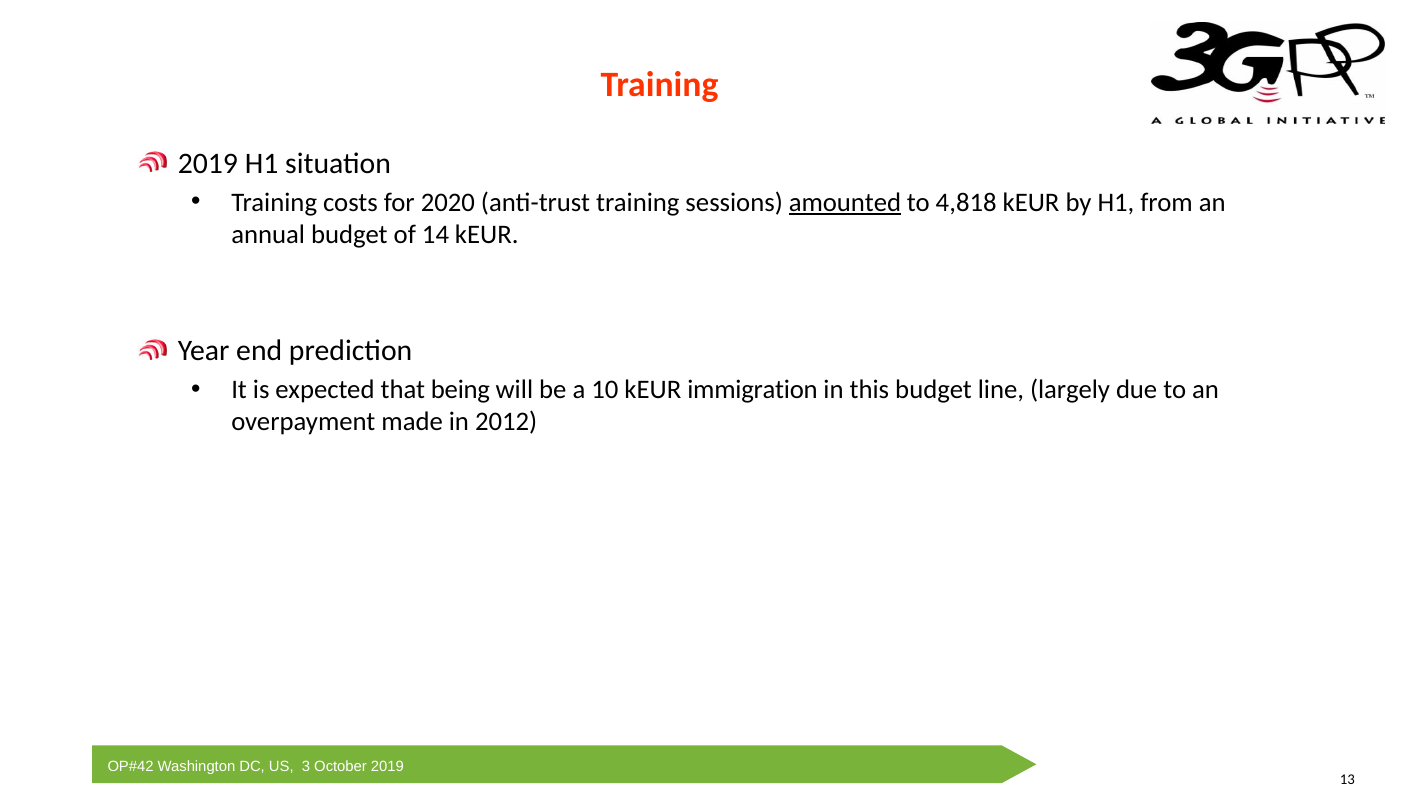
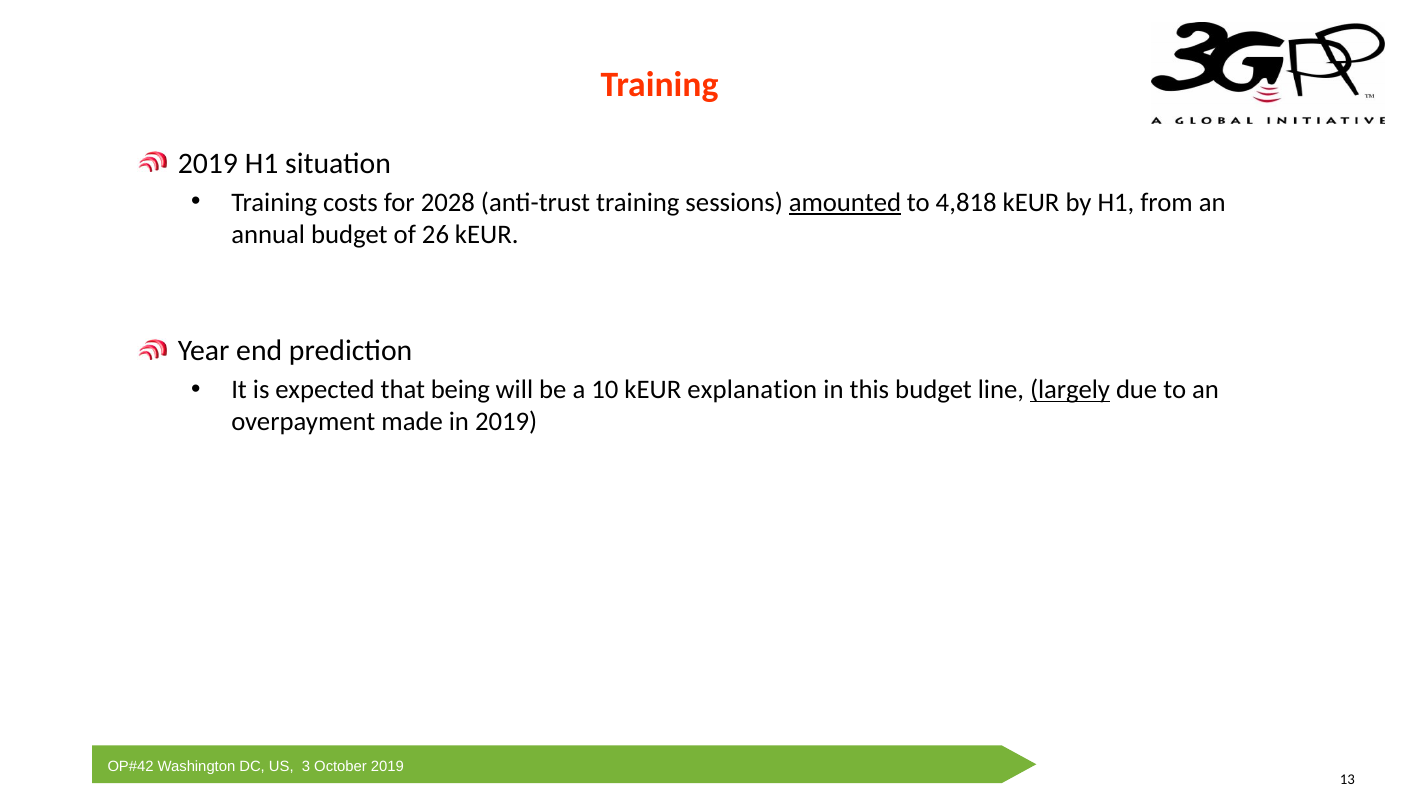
2020: 2020 -> 2028 (448, 202)
14: 14 -> 26 (436, 234)
immigration: immigration -> explanation (752, 390)
largely underline: none -> present (1070, 390)
in 2012: 2012 -> 2019 (506, 422)
